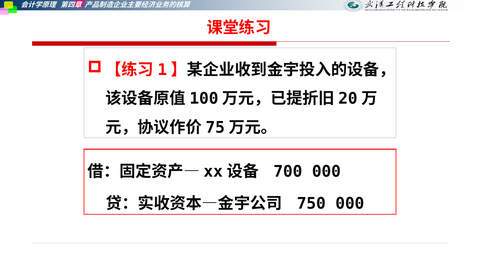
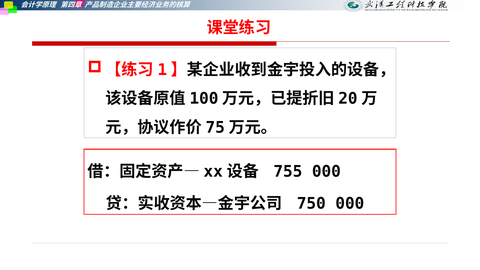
700: 700 -> 755 (288, 172)
